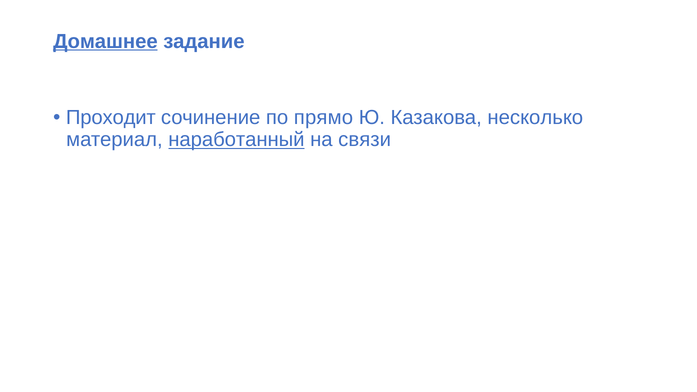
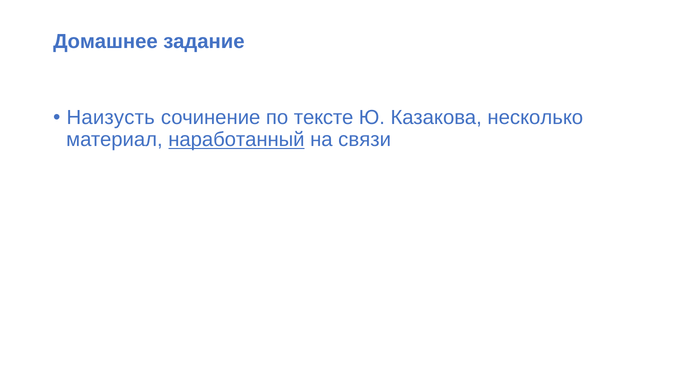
Домашнее underline: present -> none (105, 41)
Проходит: Проходит -> Наизусть (111, 118)
прямо: прямо -> тексте (324, 118)
